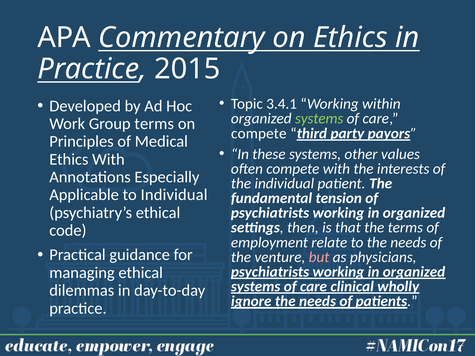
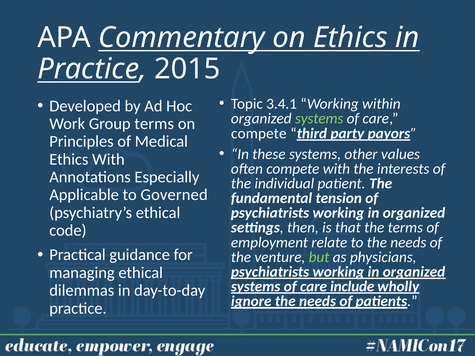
to Individual: Individual -> Governed (174, 195)
but colour: pink -> light green (319, 257)
clinical: clinical -> include (352, 287)
